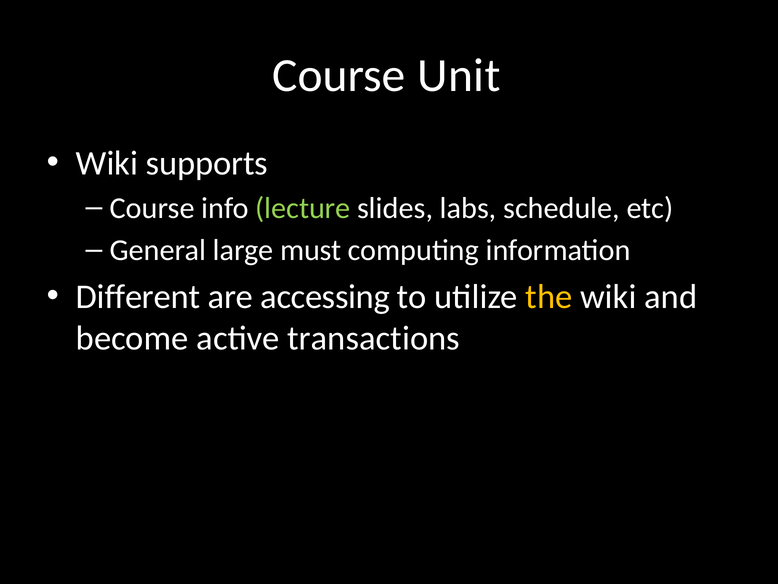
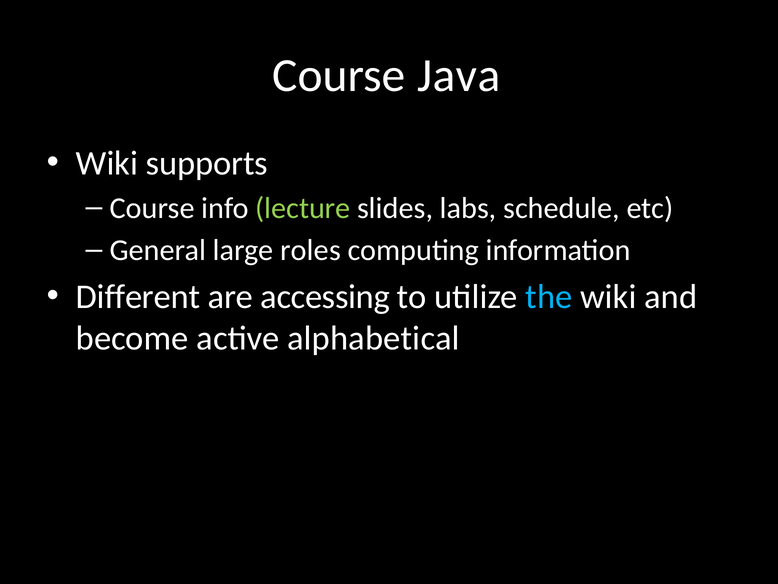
Unit: Unit -> Java (459, 75)
must: must -> roles (311, 250)
the colour: yellow -> light blue (549, 296)
transactions: transactions -> alphabetical (374, 338)
